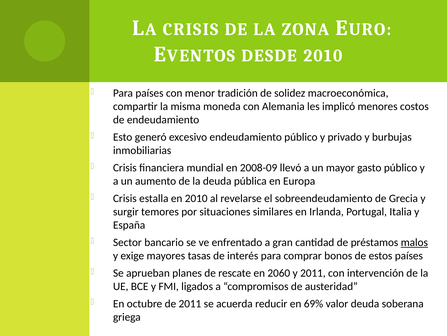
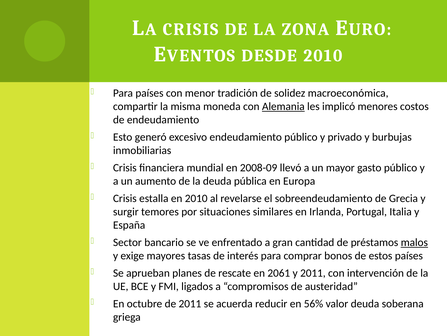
Alemania underline: none -> present (283, 106)
2060: 2060 -> 2061 (279, 272)
69%: 69% -> 56% (314, 303)
